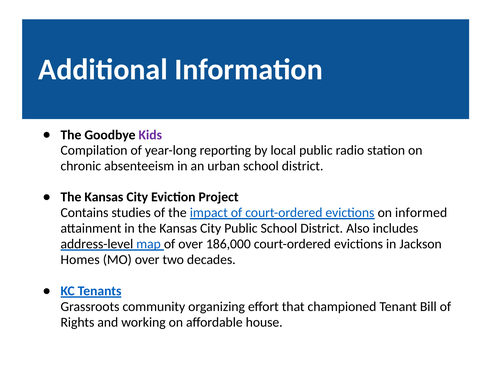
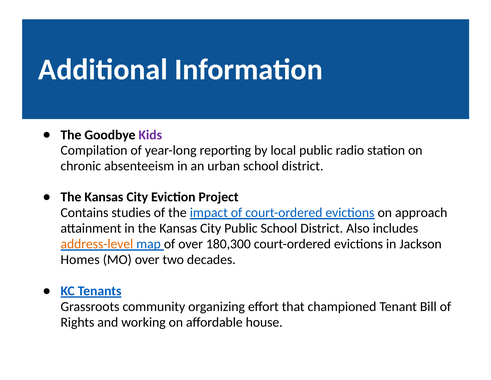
informed: informed -> approach (421, 212)
address-level colour: black -> orange (97, 244)
186,000: 186,000 -> 180,300 (228, 244)
